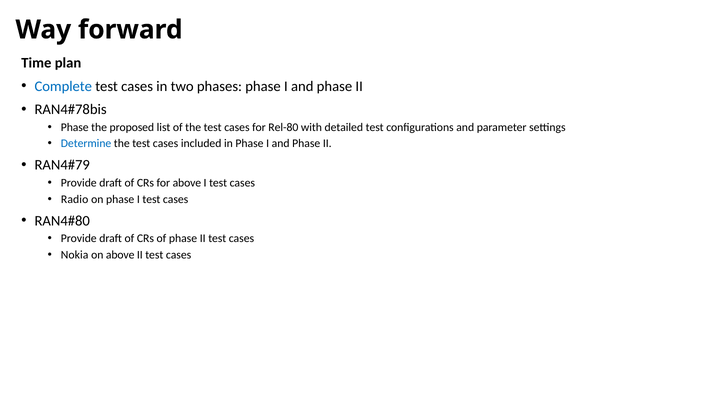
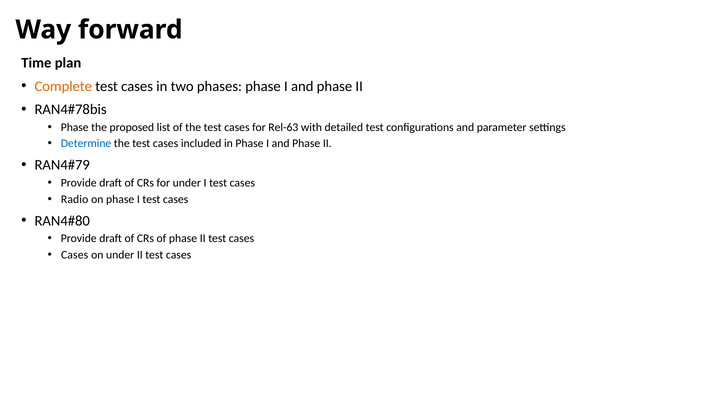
Complete colour: blue -> orange (63, 86)
Rel-80: Rel-80 -> Rel-63 (283, 127)
for above: above -> under (187, 183)
Nokia: Nokia -> Cases (75, 255)
on above: above -> under (120, 255)
